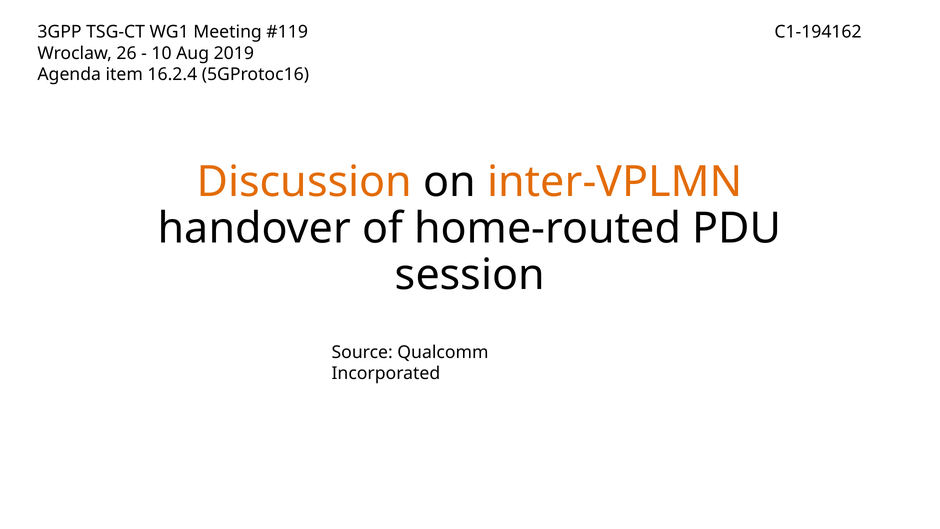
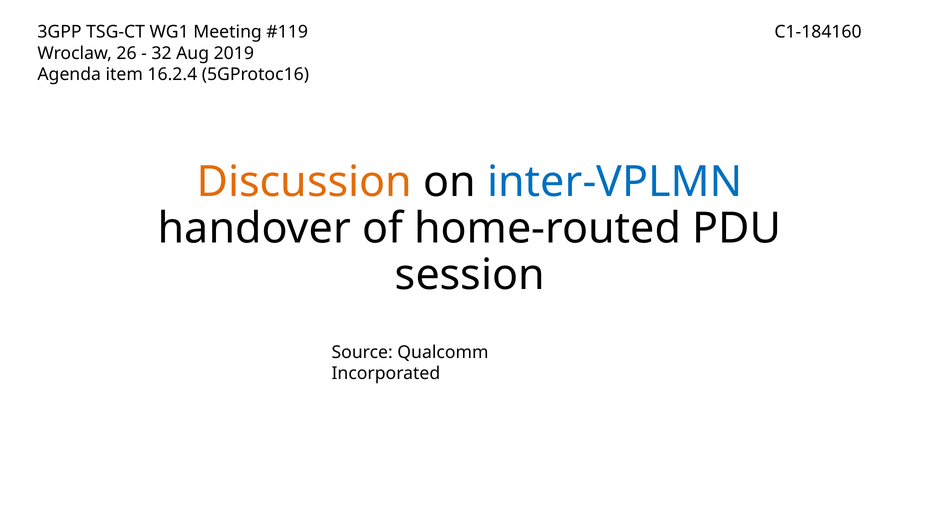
C1-194162: C1-194162 -> C1-184160 (818, 32)
10: 10 -> 32 (162, 53)
inter-VPLMN colour: orange -> blue (615, 182)
